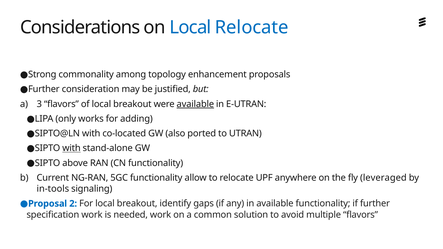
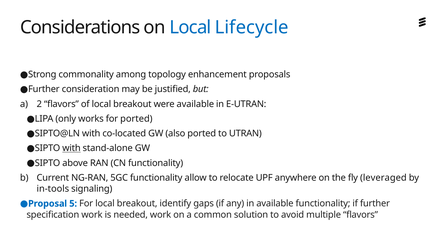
Local Relocate: Relocate -> Lifecycle (252, 28)
3: 3 -> 2 (39, 104)
available underline: present -> none (195, 104)
for adding: adding -> ported (136, 119)
2: 2 -> 5 (73, 204)
